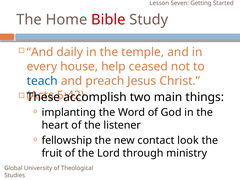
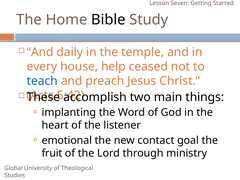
Bible colour: red -> black (108, 20)
fellowship: fellowship -> emotional (67, 140)
look: look -> goal (188, 140)
